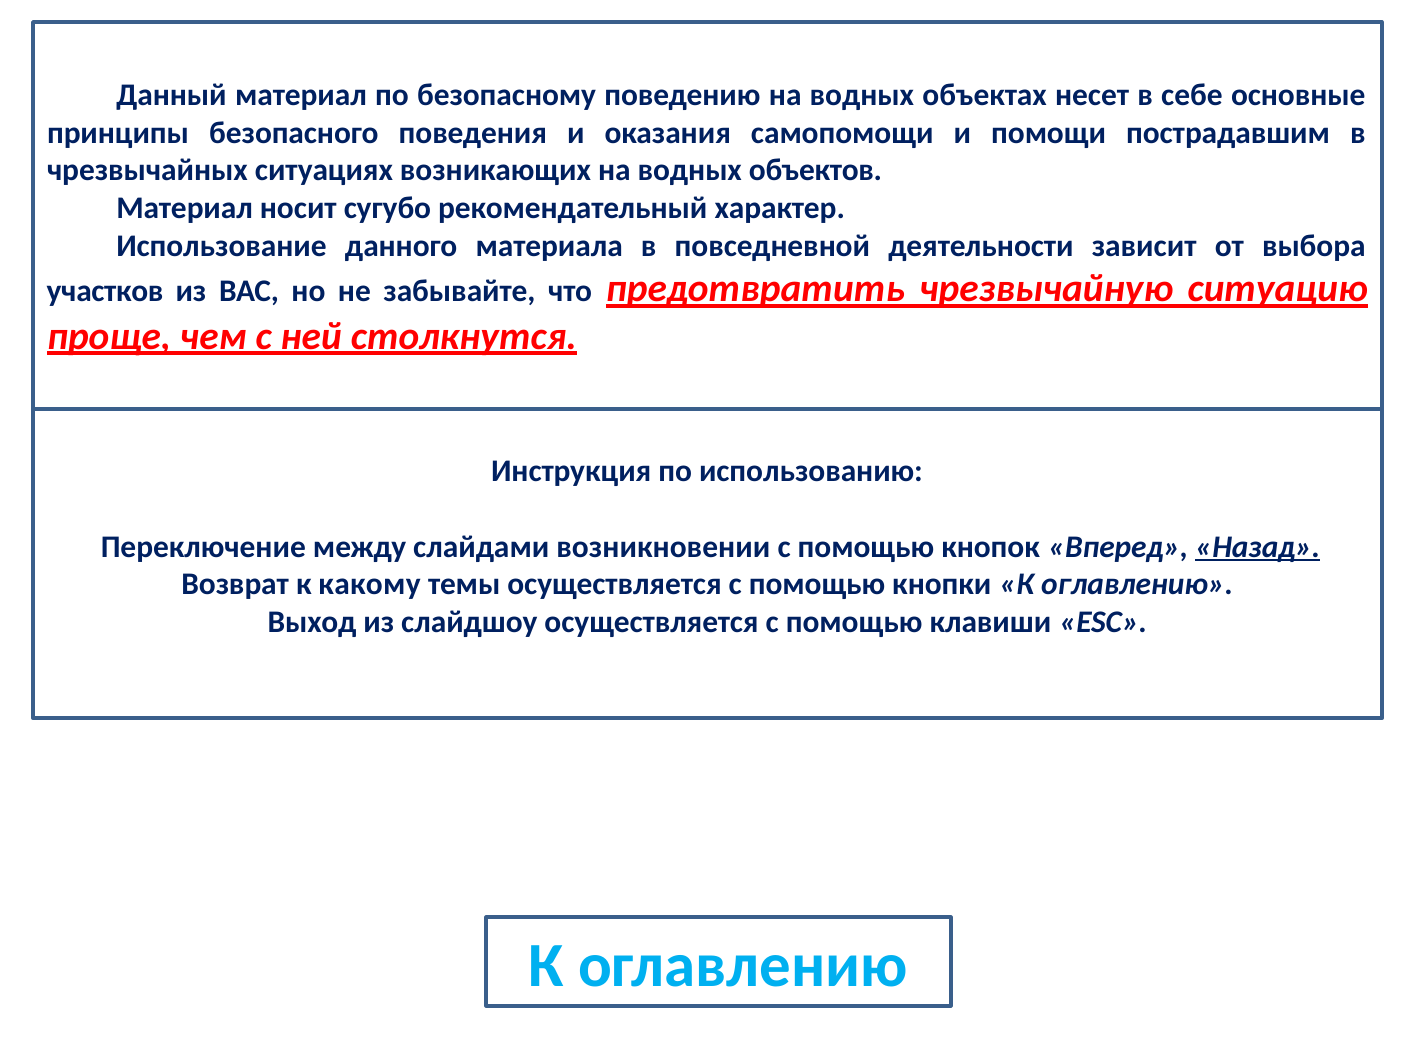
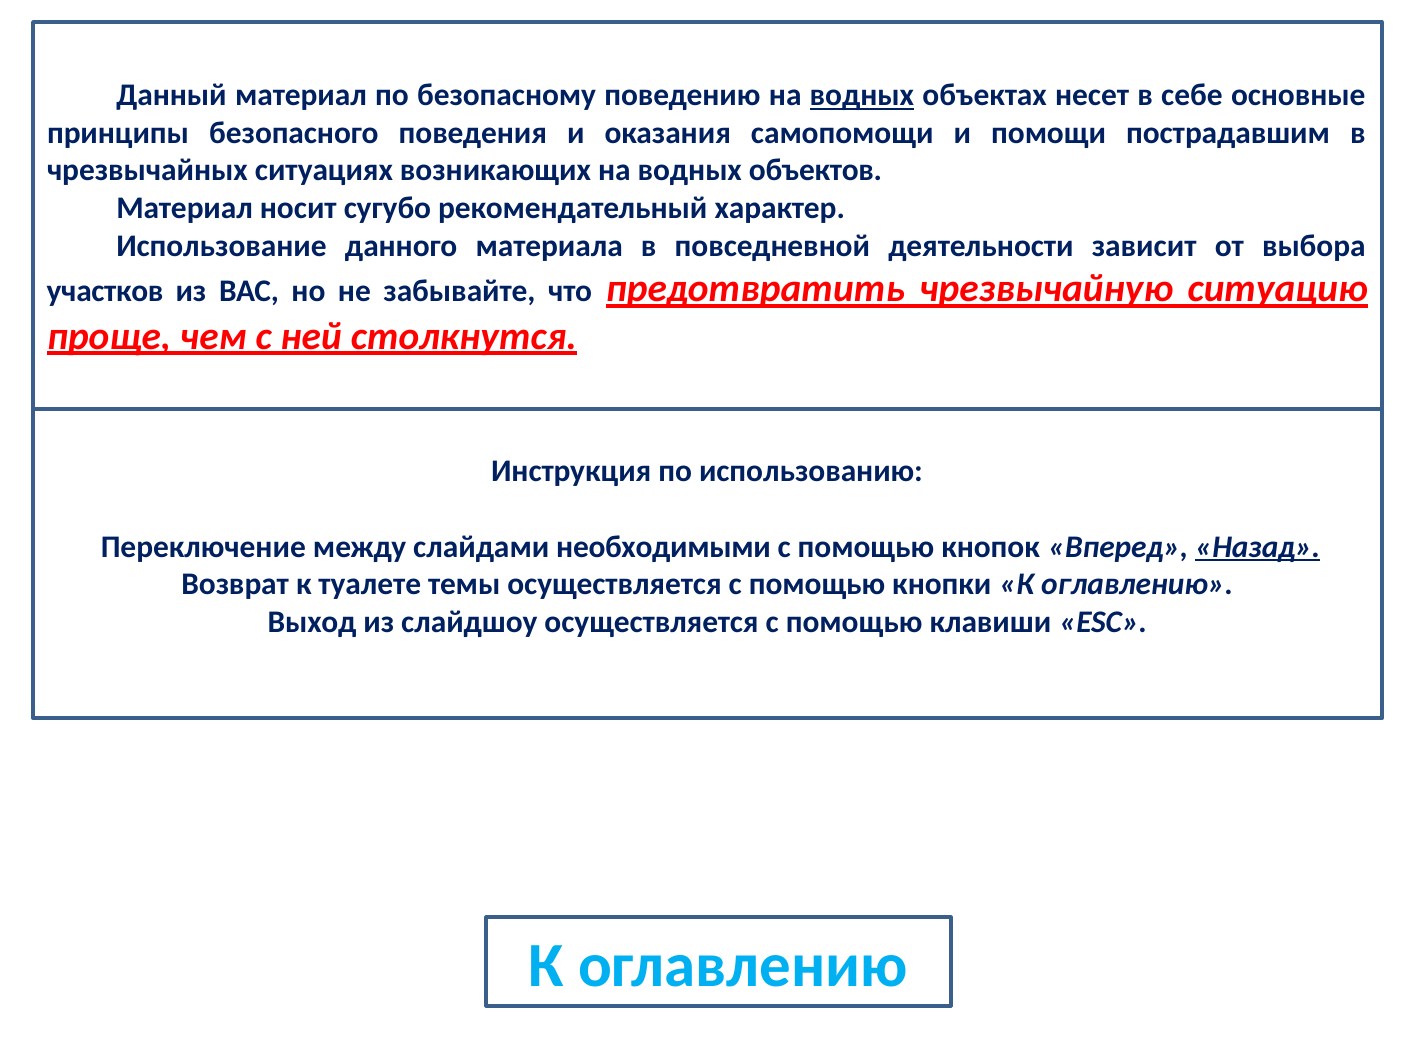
водных underline: none -> present (862, 95)
возникновении: возникновении -> необходимыми (664, 547)
какому: какому -> туалете (370, 585)
